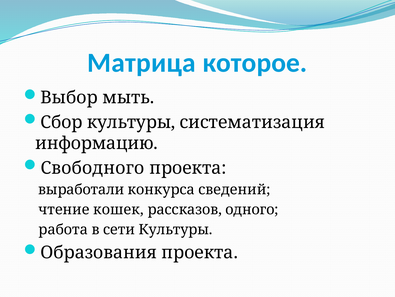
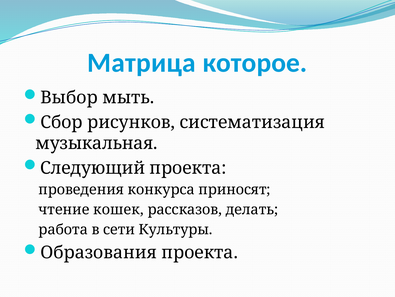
Сбор культуры: культуры -> рисунков (131, 122)
информацию: информацию -> музыкальная (96, 143)
Свободного: Свободного -> Следующий (93, 168)
выработали: выработали -> проведения (81, 189)
сведений: сведений -> приносят (235, 189)
одного: одного -> делать (252, 209)
